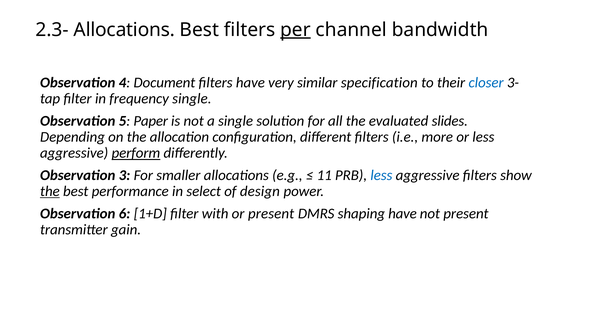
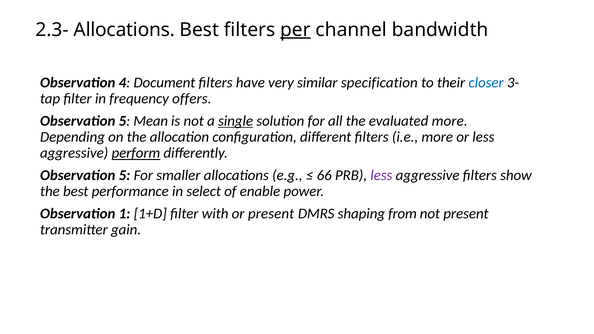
frequency single: single -> offers (192, 99)
Paper: Paper -> Mean (151, 121)
single underline: none -> present (236, 121)
evaluated slides: slides -> more (450, 121)
3: 3 -> 5 (125, 175)
11: 11 -> 66 (324, 175)
less colour: blue -> purple (381, 175)
the underline: present -> none (50, 191)
design: design -> enable (260, 191)
6: 6 -> 1 (125, 214)
shaping have: have -> from (402, 214)
